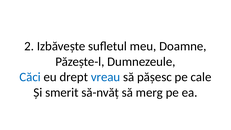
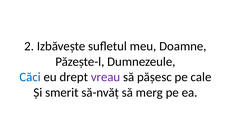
vreau colour: blue -> purple (106, 77)
